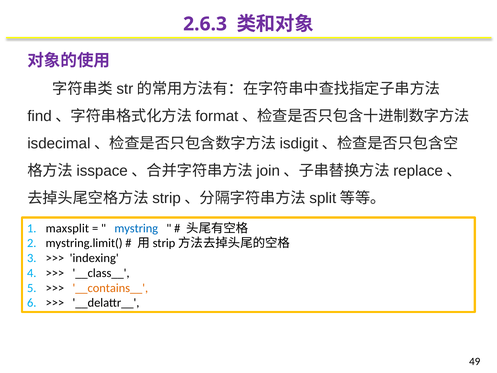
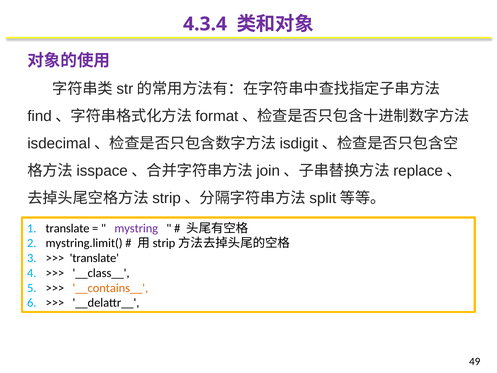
2.6.3: 2.6.3 -> 4.3.4 (205, 24)
maxsplit: maxsplit -> translate (68, 228)
mystring colour: blue -> purple (136, 228)
indexing: indexing -> translate (94, 258)
